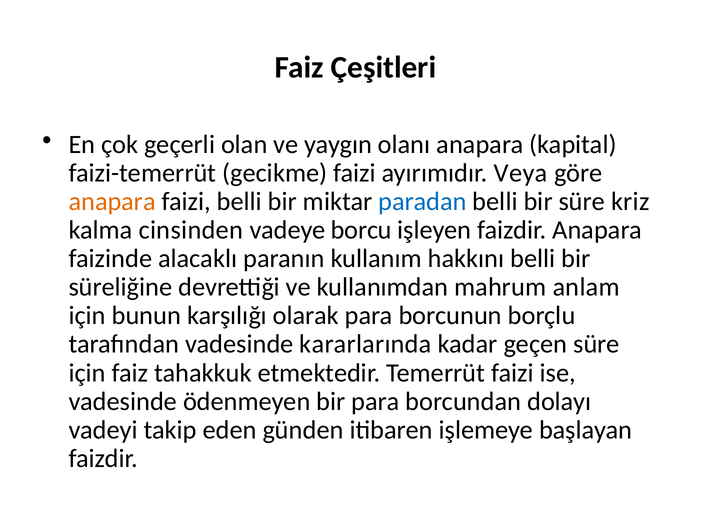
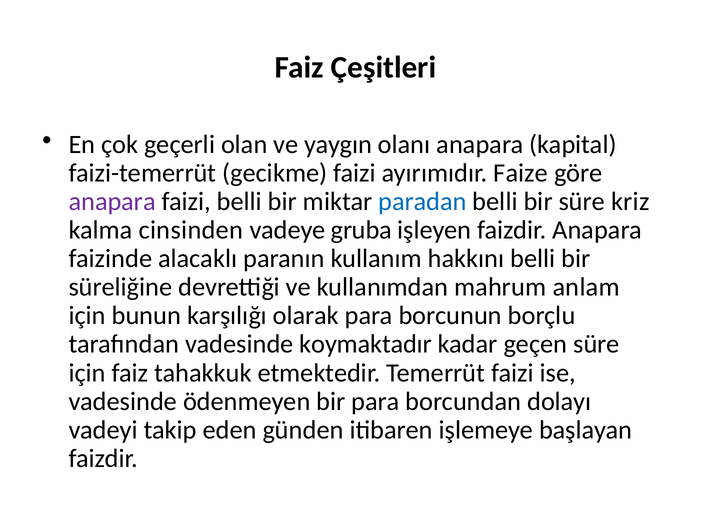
Veya: Veya -> Faize (521, 173)
anapara colour: orange -> purple (112, 202)
borcu: borcu -> gruba (361, 230)
kararlarında: kararlarında -> koymaktadır (366, 344)
